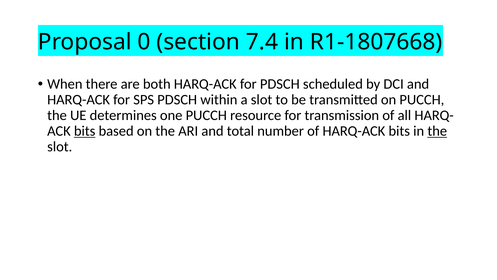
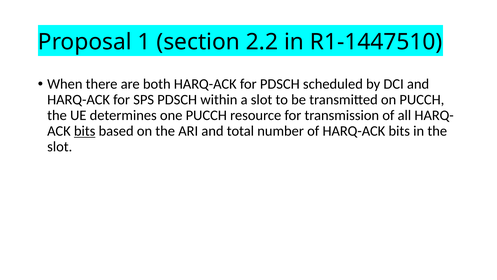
0: 0 -> 1 (144, 42)
7.4: 7.4 -> 2.2 (262, 42)
R1-1807668: R1-1807668 -> R1-1447510 (376, 42)
the underline: present -> none (437, 131)
